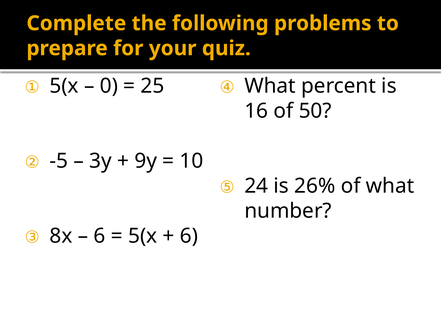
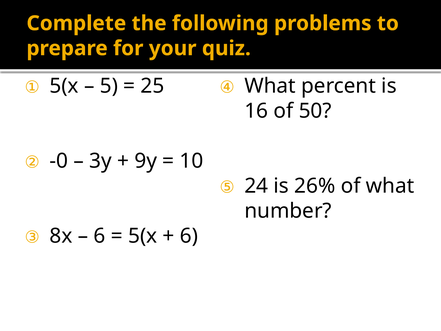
0: 0 -> 5 (109, 86)
-5: -5 -> -0 (59, 161)
